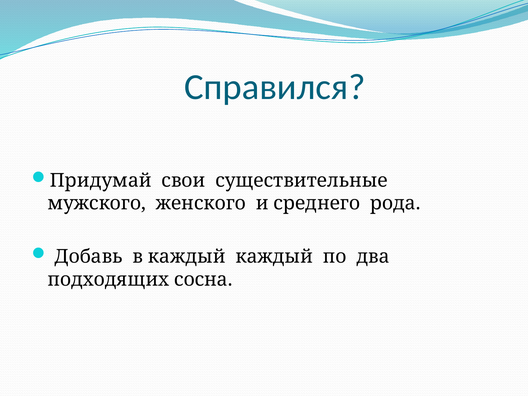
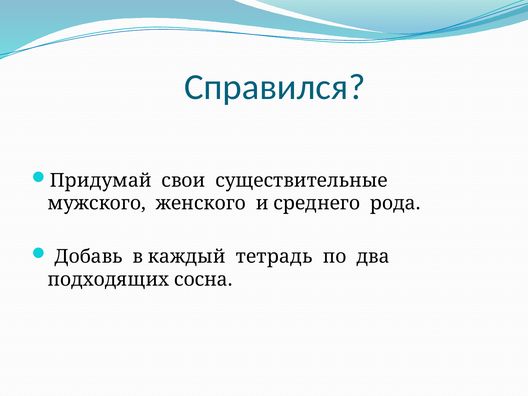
каждый каждый: каждый -> тетрадь (274, 257)
